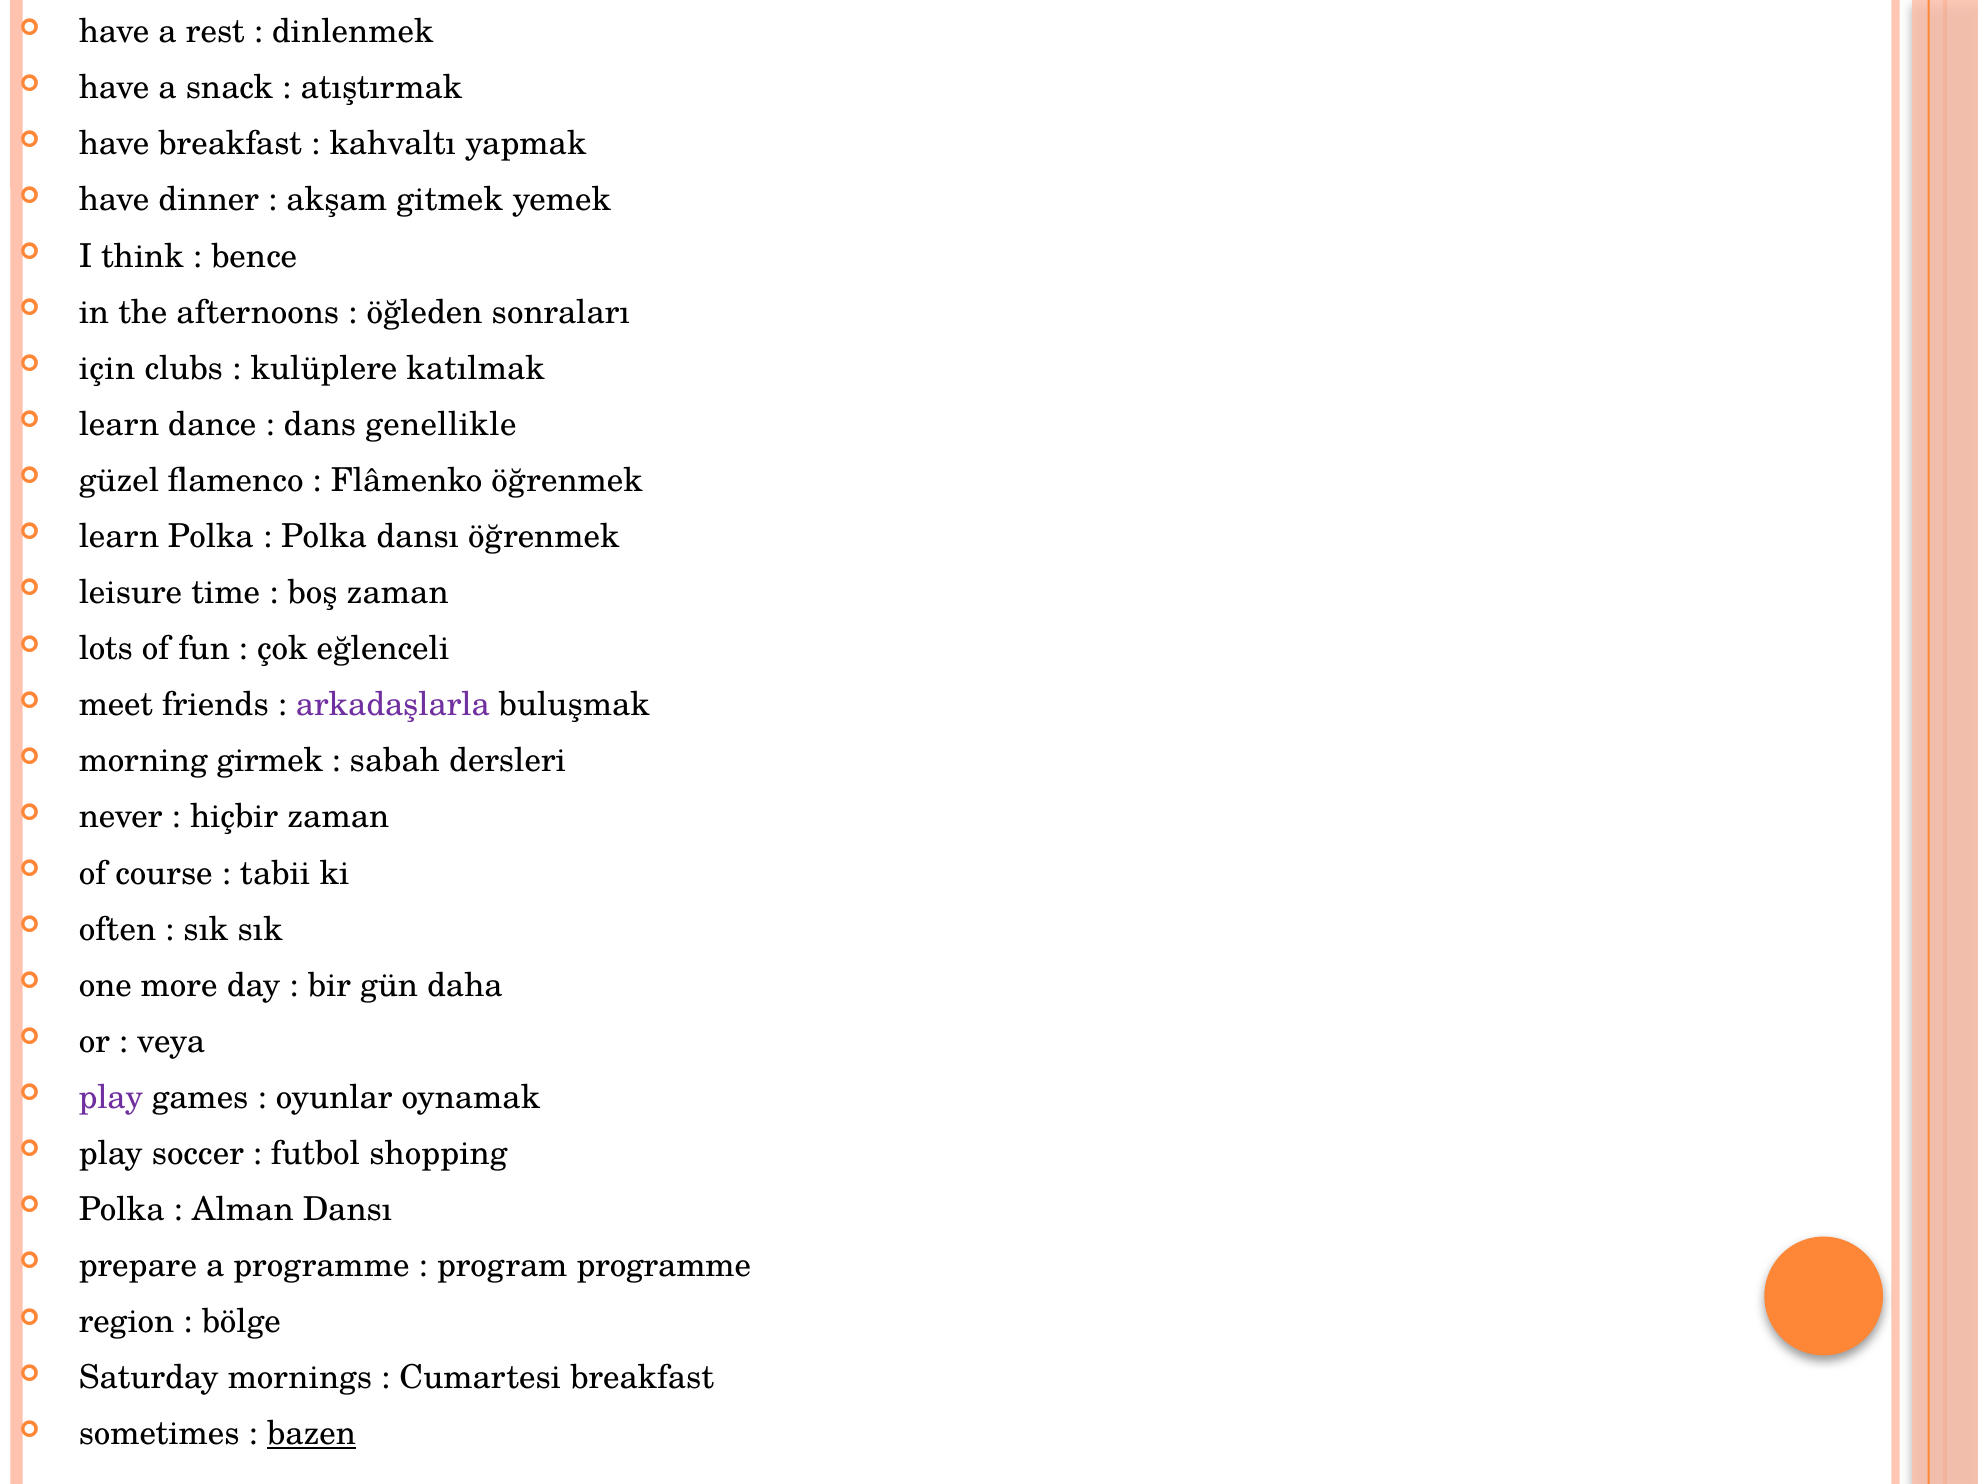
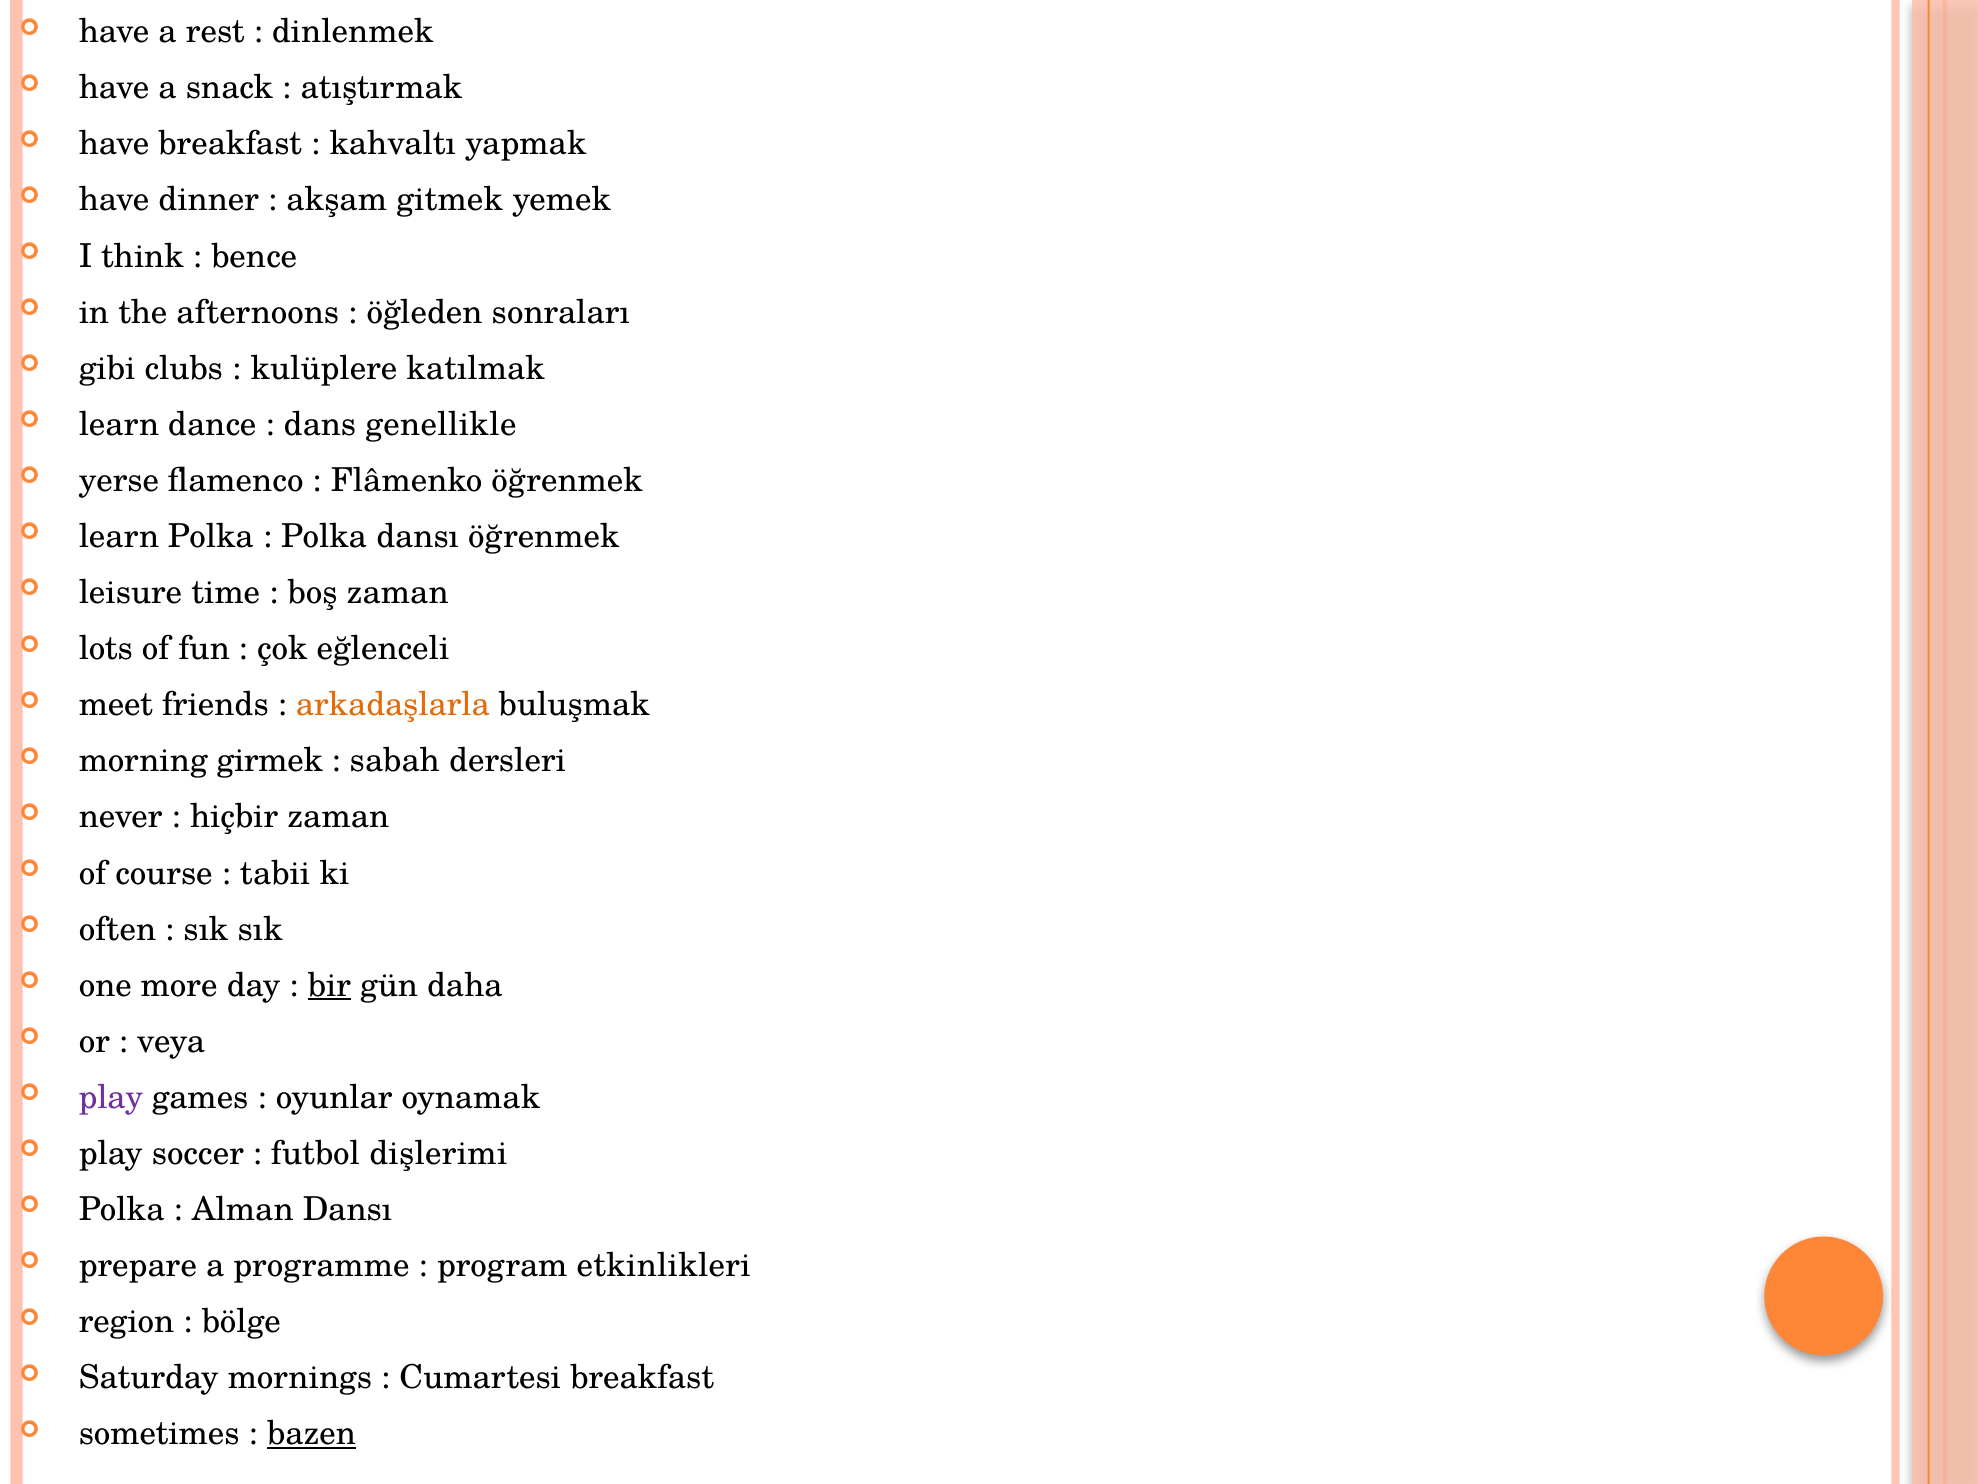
için: için -> gibi (107, 368)
güzel: güzel -> yerse (119, 480)
arkadaşlarla colour: purple -> orange (393, 705)
bir underline: none -> present (329, 985)
shopping: shopping -> dişlerimi (438, 1153)
program programme: programme -> etkinlikleri (664, 1265)
